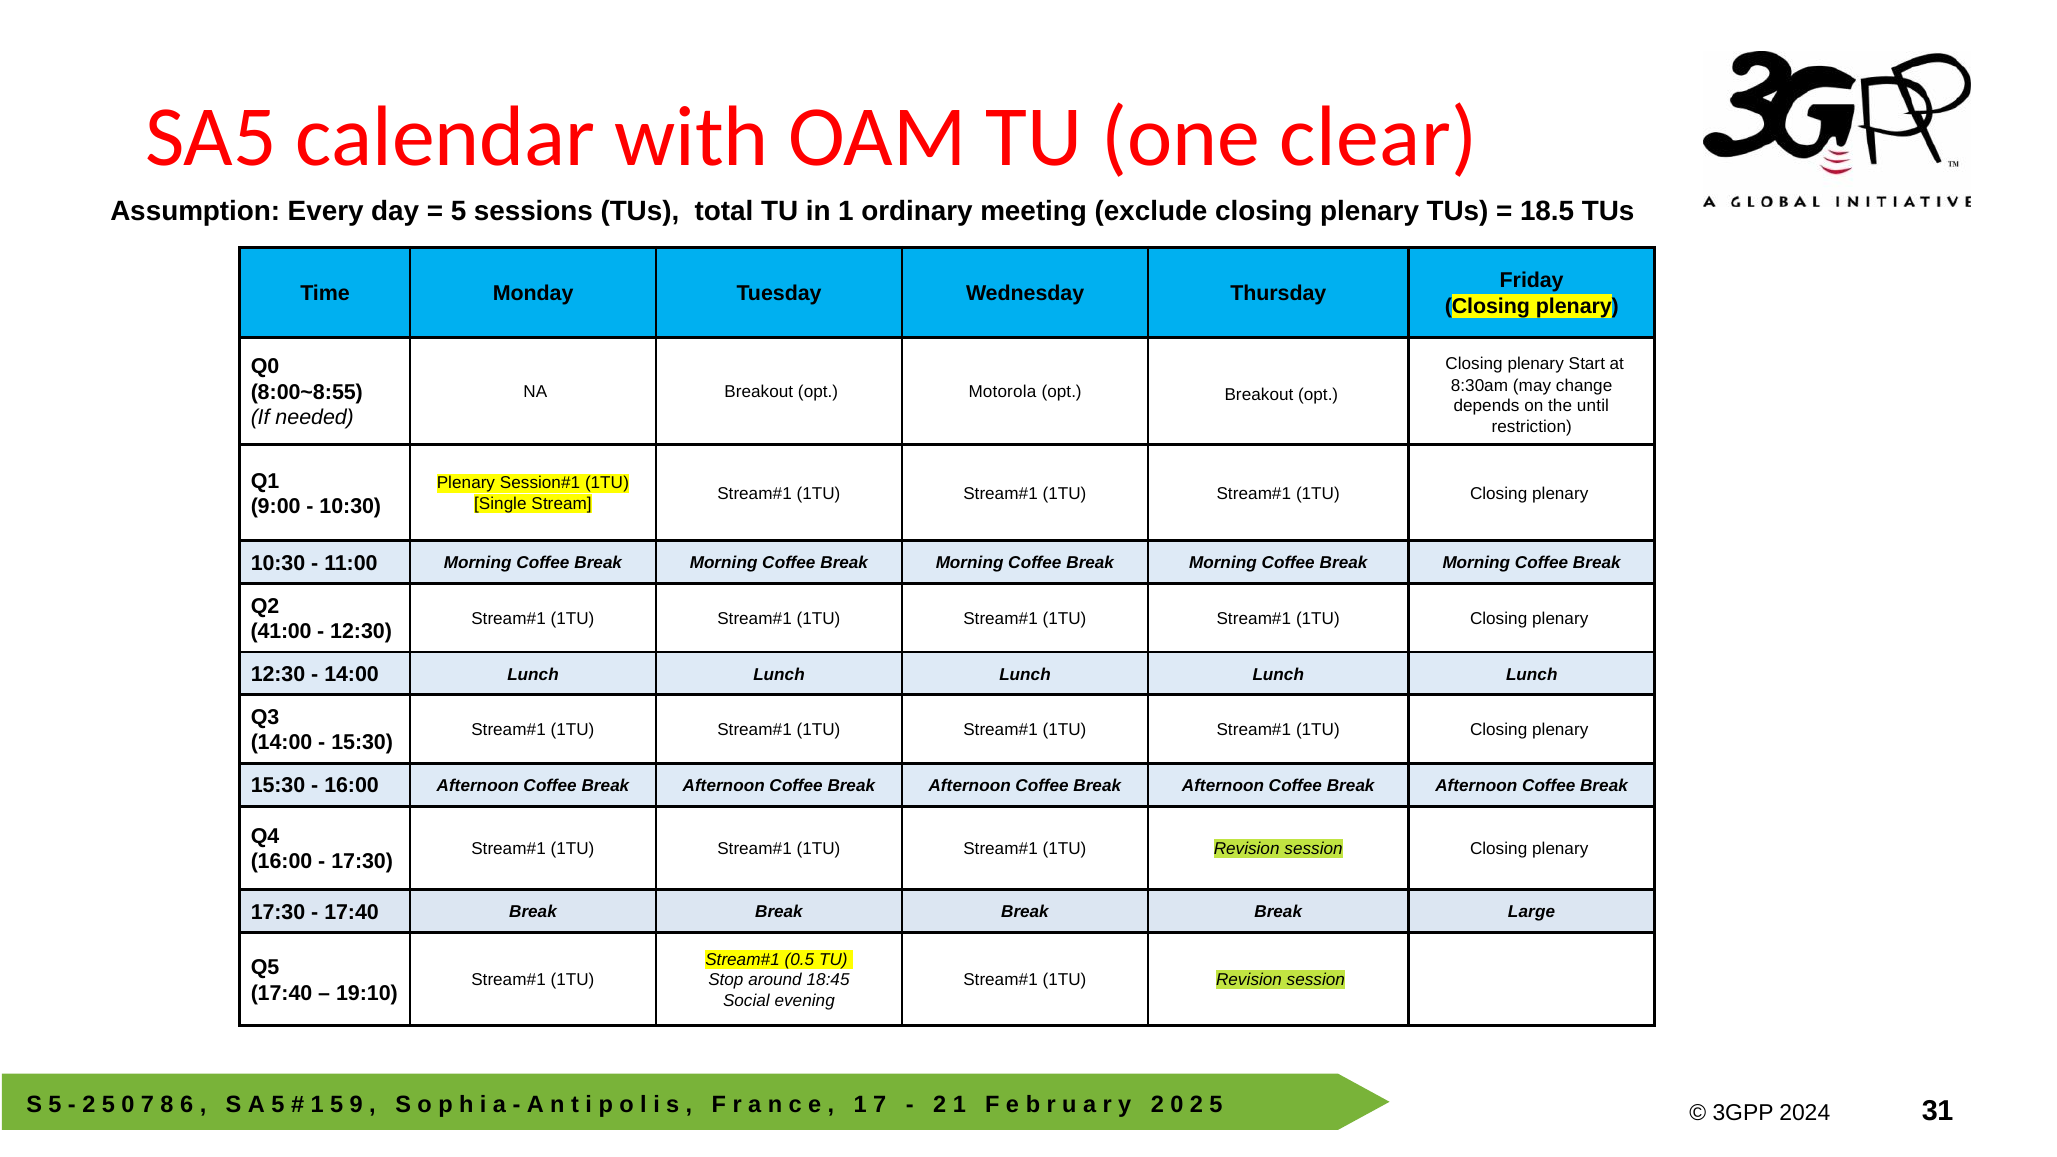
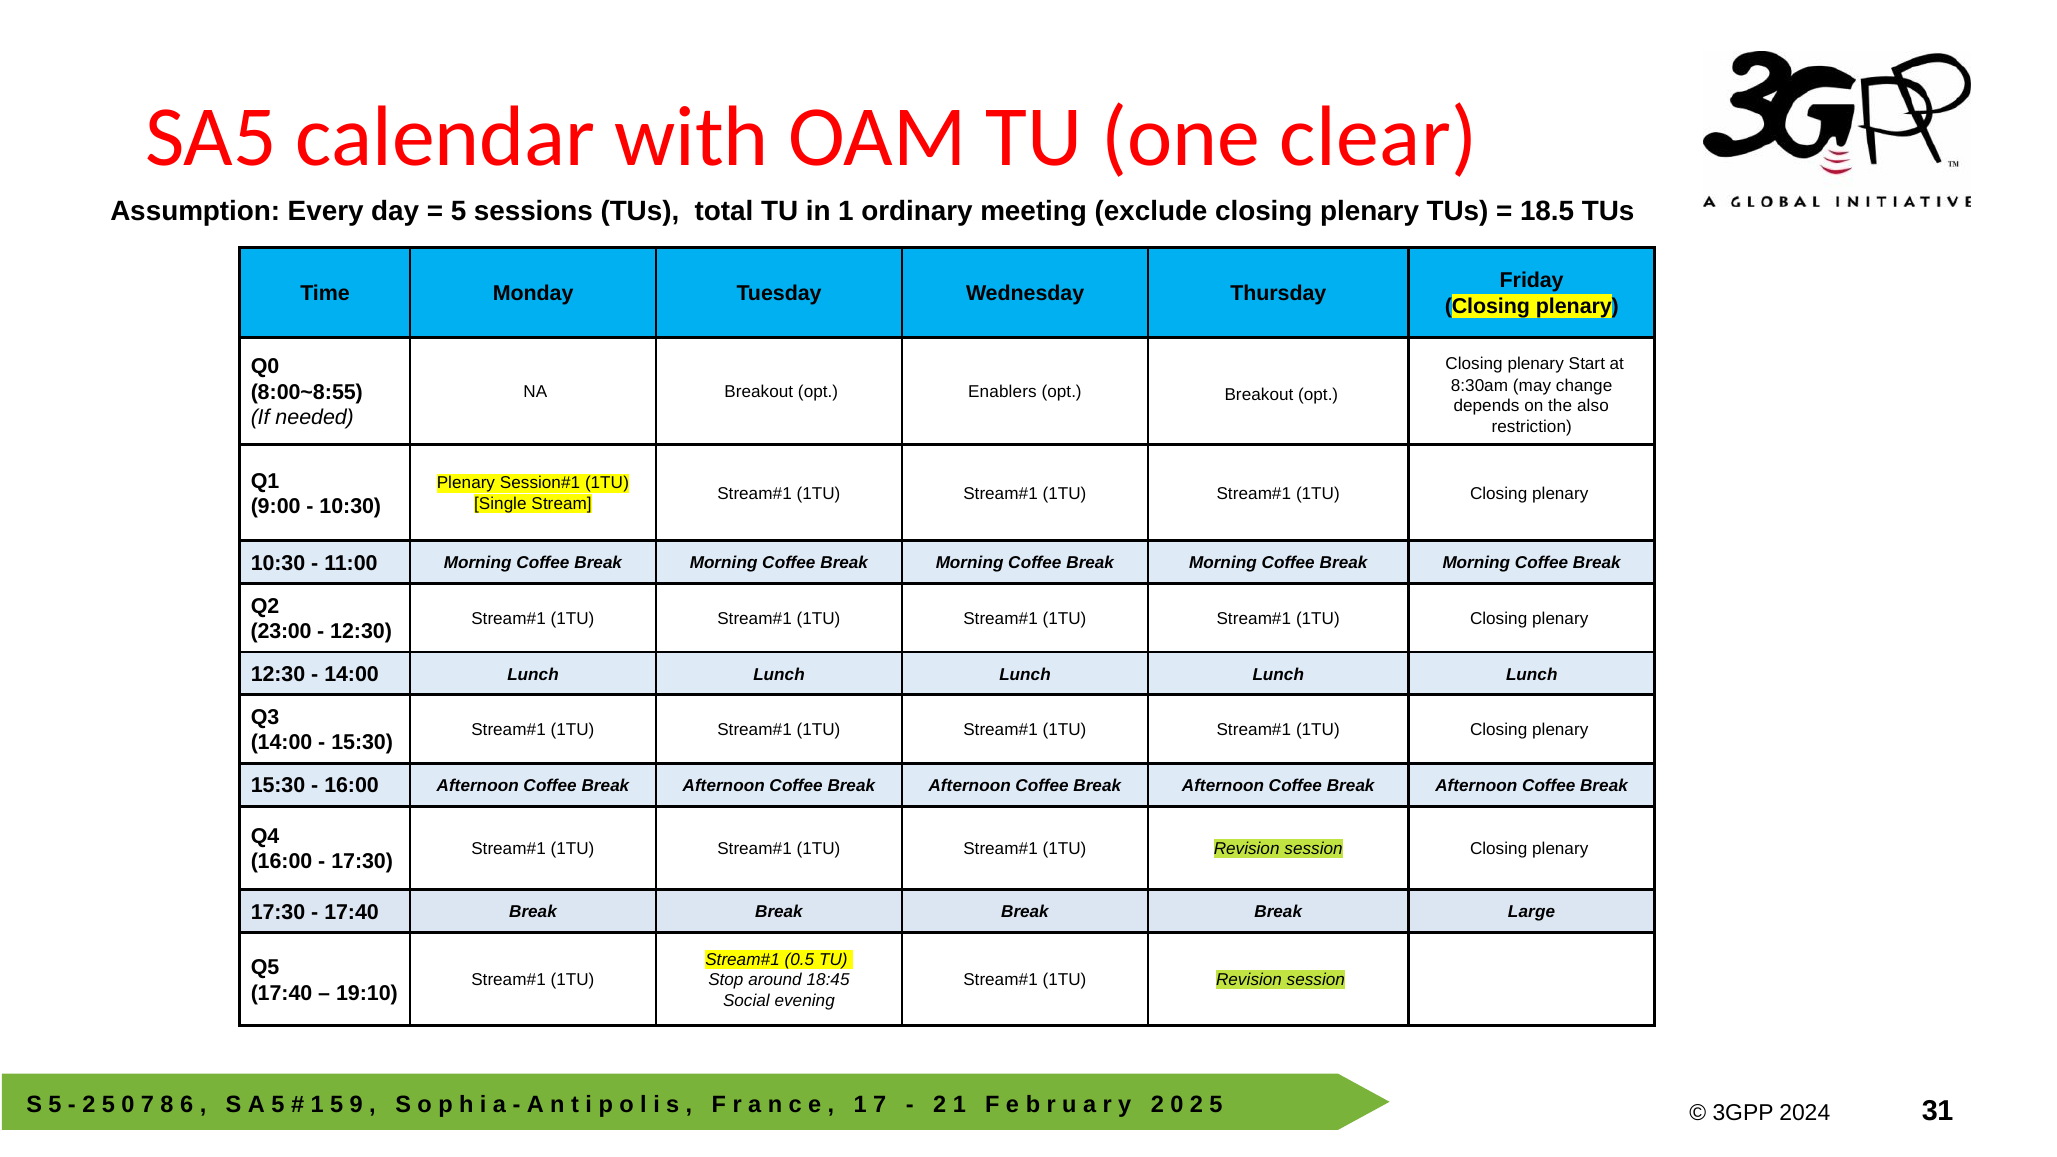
Motorola: Motorola -> Enablers (1002, 392)
until: until -> also (1593, 406)
41:00: 41:00 -> 23:00 (281, 632)
